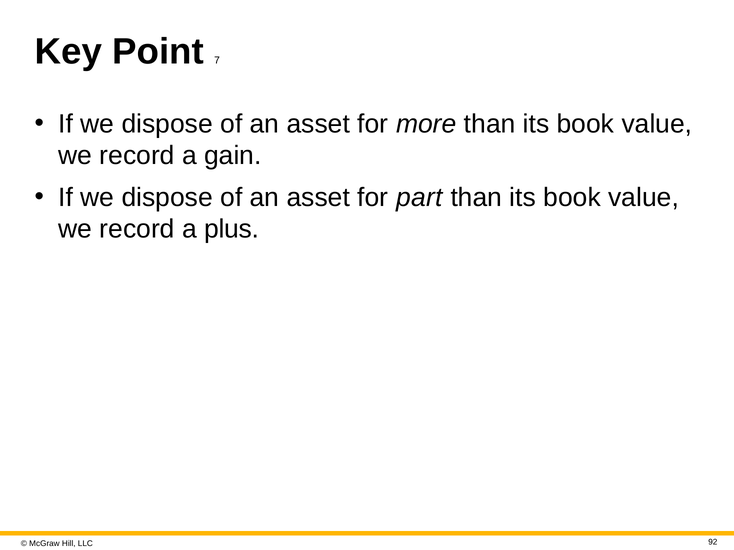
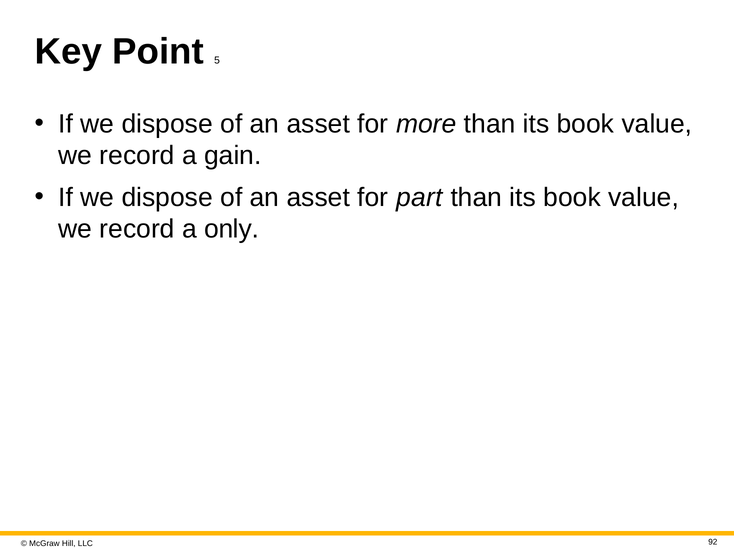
7: 7 -> 5 (217, 60)
plus: plus -> only (231, 229)
